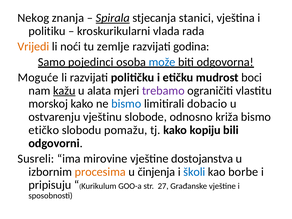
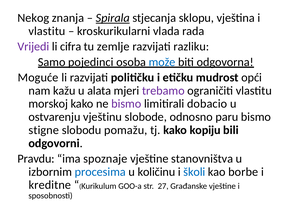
stanici: stanici -> sklopu (196, 18)
politiku: politiku -> vlastitu (47, 31)
Vrijedi colour: orange -> purple (33, 47)
noći: noći -> cifra (71, 47)
godina: godina -> razliku (191, 47)
boci: boci -> opći (252, 77)
kažu underline: present -> none (64, 91)
bismo colour: blue -> purple (126, 104)
križa: križa -> paru (227, 117)
etičko: etičko -> stigne (44, 130)
Susreli: Susreli -> Pravdu (36, 159)
mirovine: mirovine -> spoznaje (105, 159)
dostojanstva: dostojanstva -> stanovništva (202, 159)
procesima colour: orange -> blue (100, 172)
činjenja: činjenja -> količinu (156, 172)
pripisuju: pripisuju -> kreditne (50, 185)
